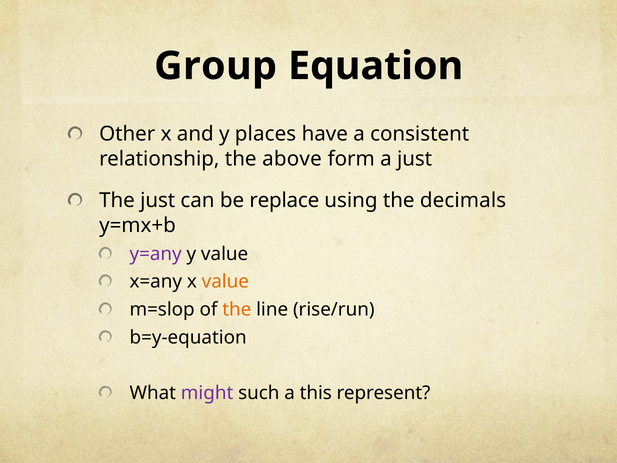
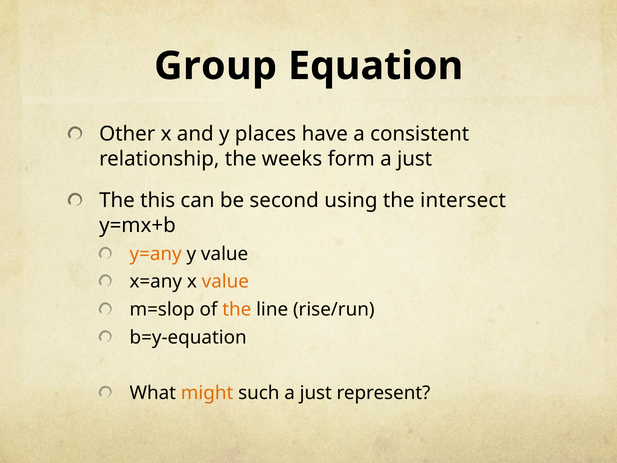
above: above -> weeks (292, 159)
The just: just -> this (158, 200)
replace: replace -> second (284, 200)
decimals: decimals -> intersect (463, 200)
y=any colour: purple -> orange (156, 254)
might colour: purple -> orange (207, 393)
such a this: this -> just (316, 393)
